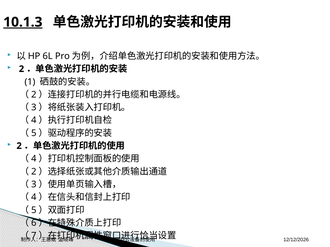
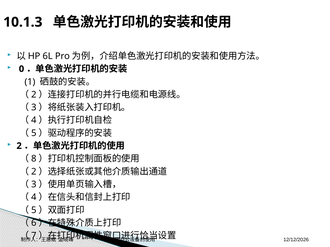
10.1.3 underline: present -> none (23, 22)
2: 2 -> 0 (21, 69)
4: 4 -> 8 (34, 159)
